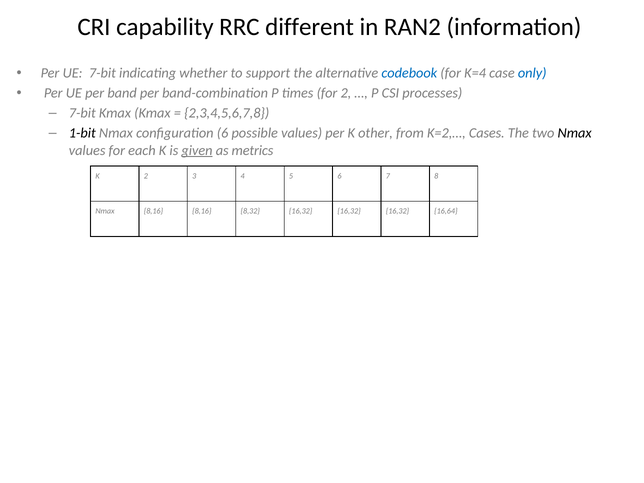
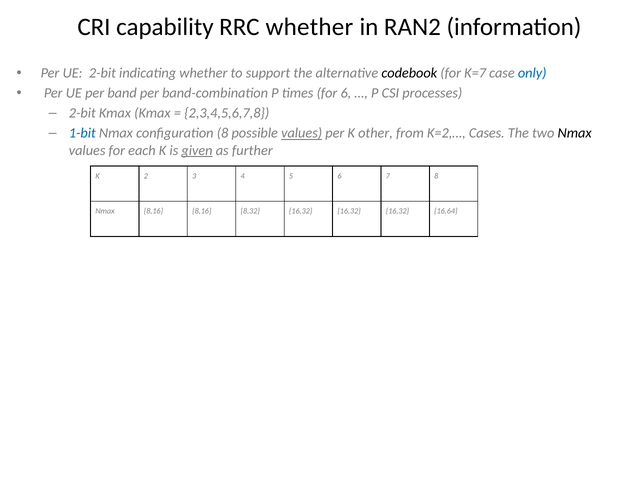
RRC different: different -> whether (309, 27)
UE 7-bit: 7-bit -> 2-bit (102, 73)
codebook colour: blue -> black (409, 73)
K=4: K=4 -> K=7 (475, 73)
for 2: 2 -> 6 (346, 93)
7-bit: 7-bit -> 2-bit (82, 113)
1-bit colour: black -> blue (82, 133)
configuration 6: 6 -> 8 (223, 133)
values underline: none -> present (302, 133)
metrics: metrics -> further (252, 150)
